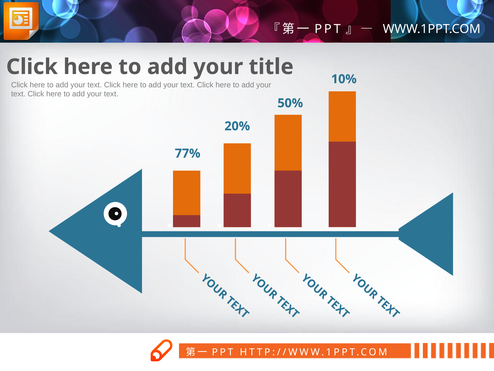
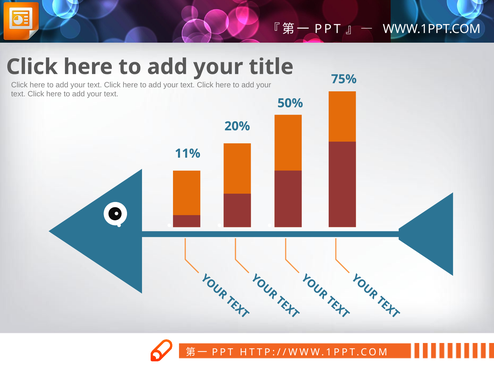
10%: 10% -> 75% (344, 79)
77%: 77% -> 11% (188, 153)
